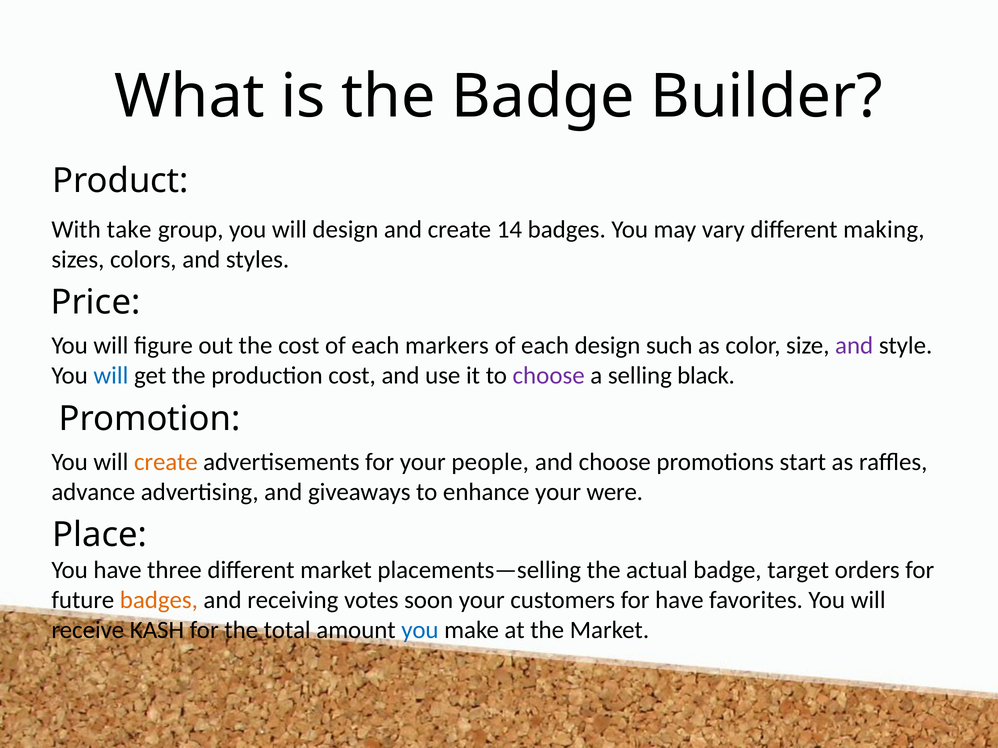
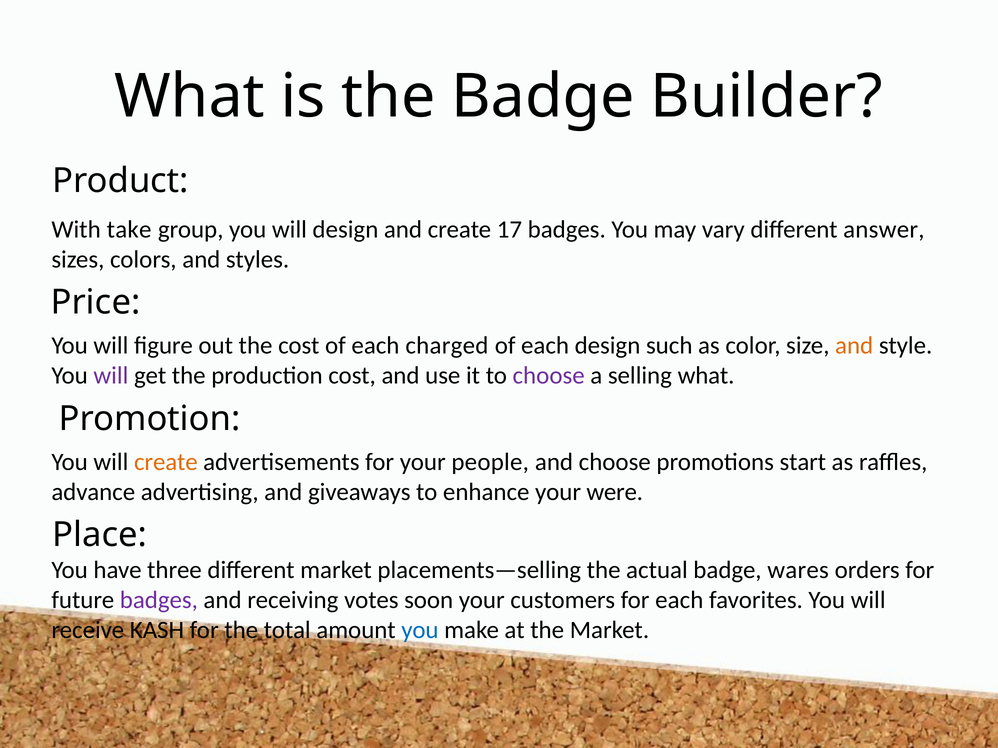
14: 14 -> 17 (509, 230)
making: making -> answer (884, 230)
markers: markers -> charged (447, 346)
and colour: purple -> orange (854, 346)
will colour: blue -> purple (111, 376)
selling black: black -> what (706, 376)
target: target -> wares (798, 570)
badges colour: orange -> purple (159, 600)
for have: have -> each (679, 600)
